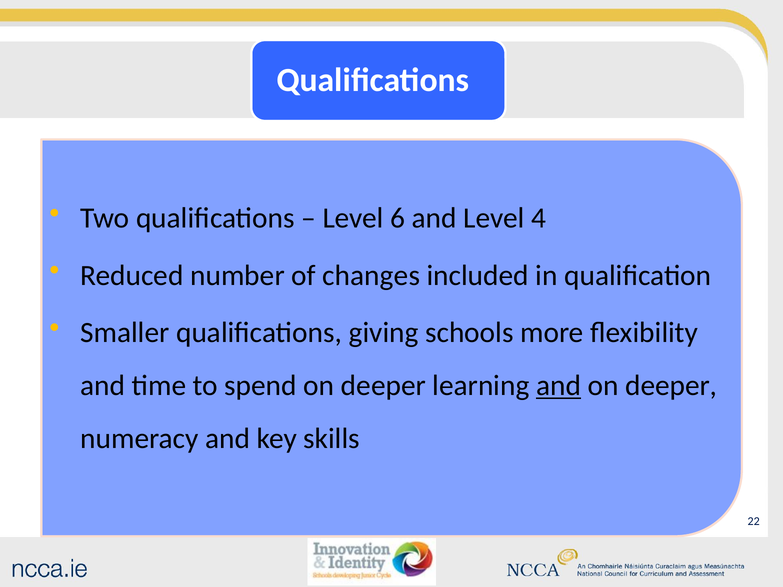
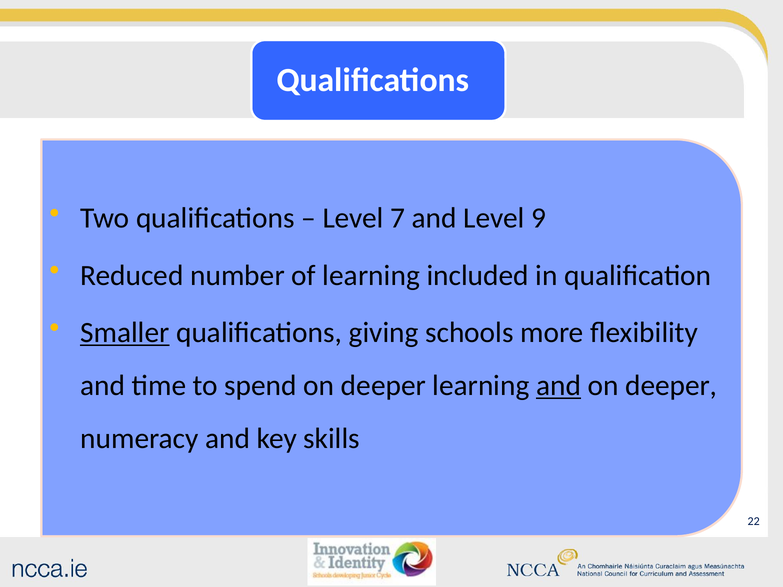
6: 6 -> 7 (398, 218)
4: 4 -> 9 (539, 218)
of changes: changes -> learning (371, 276)
Smaller underline: none -> present (125, 333)
